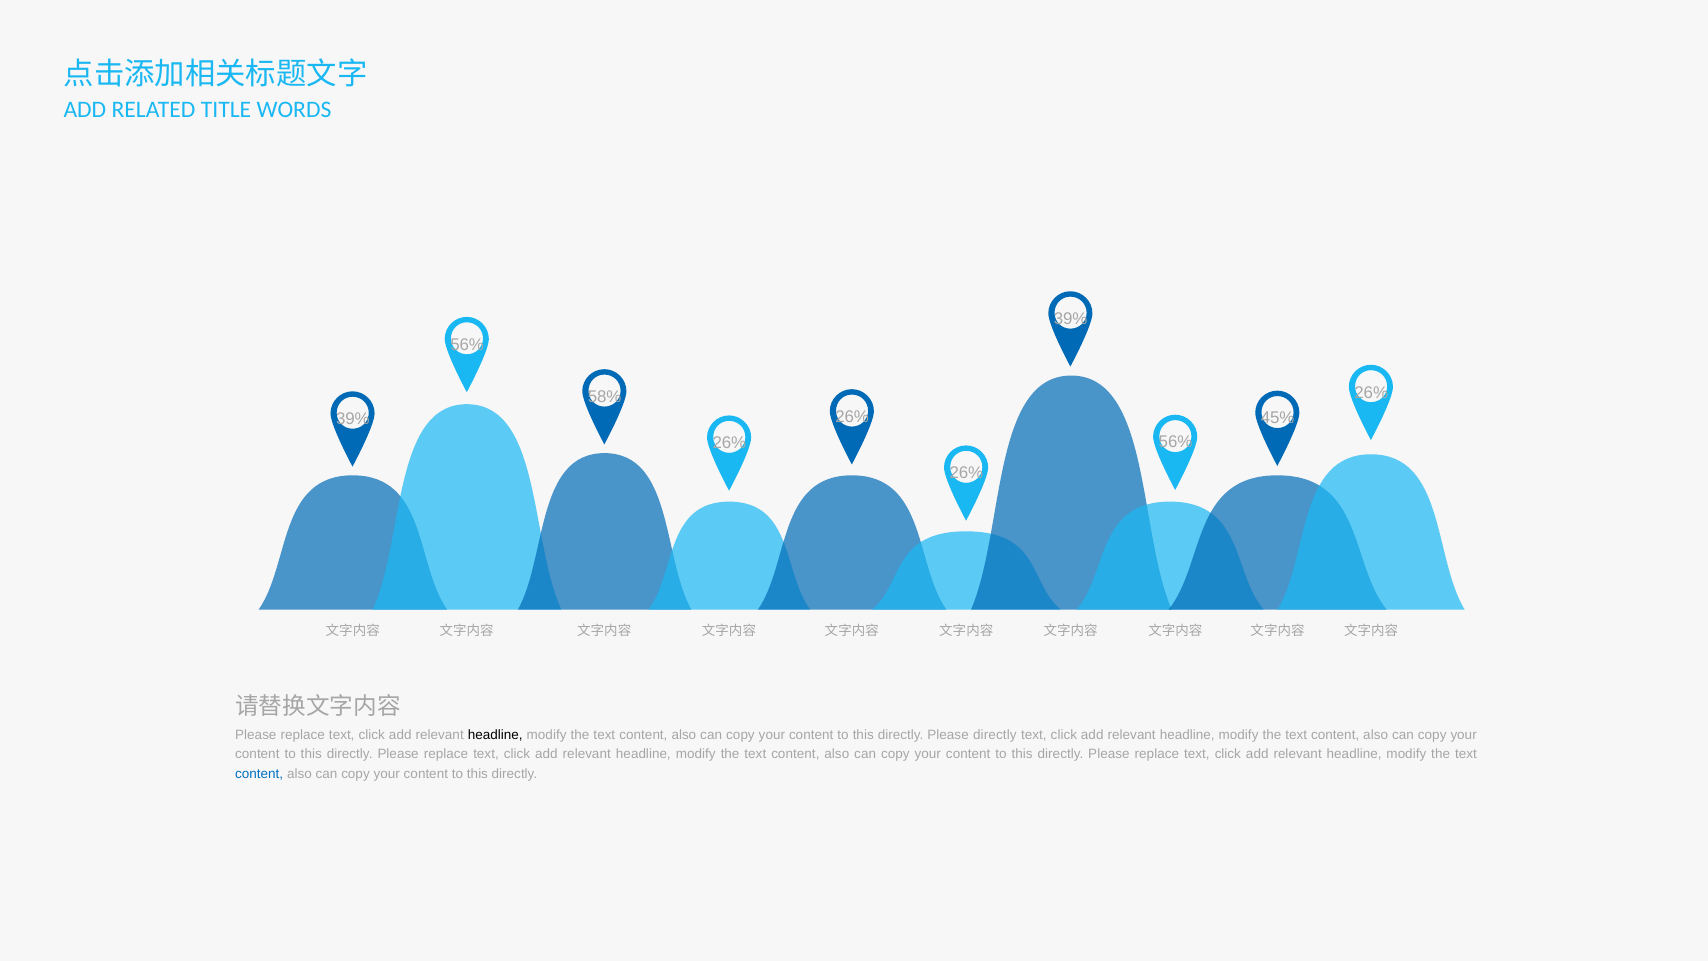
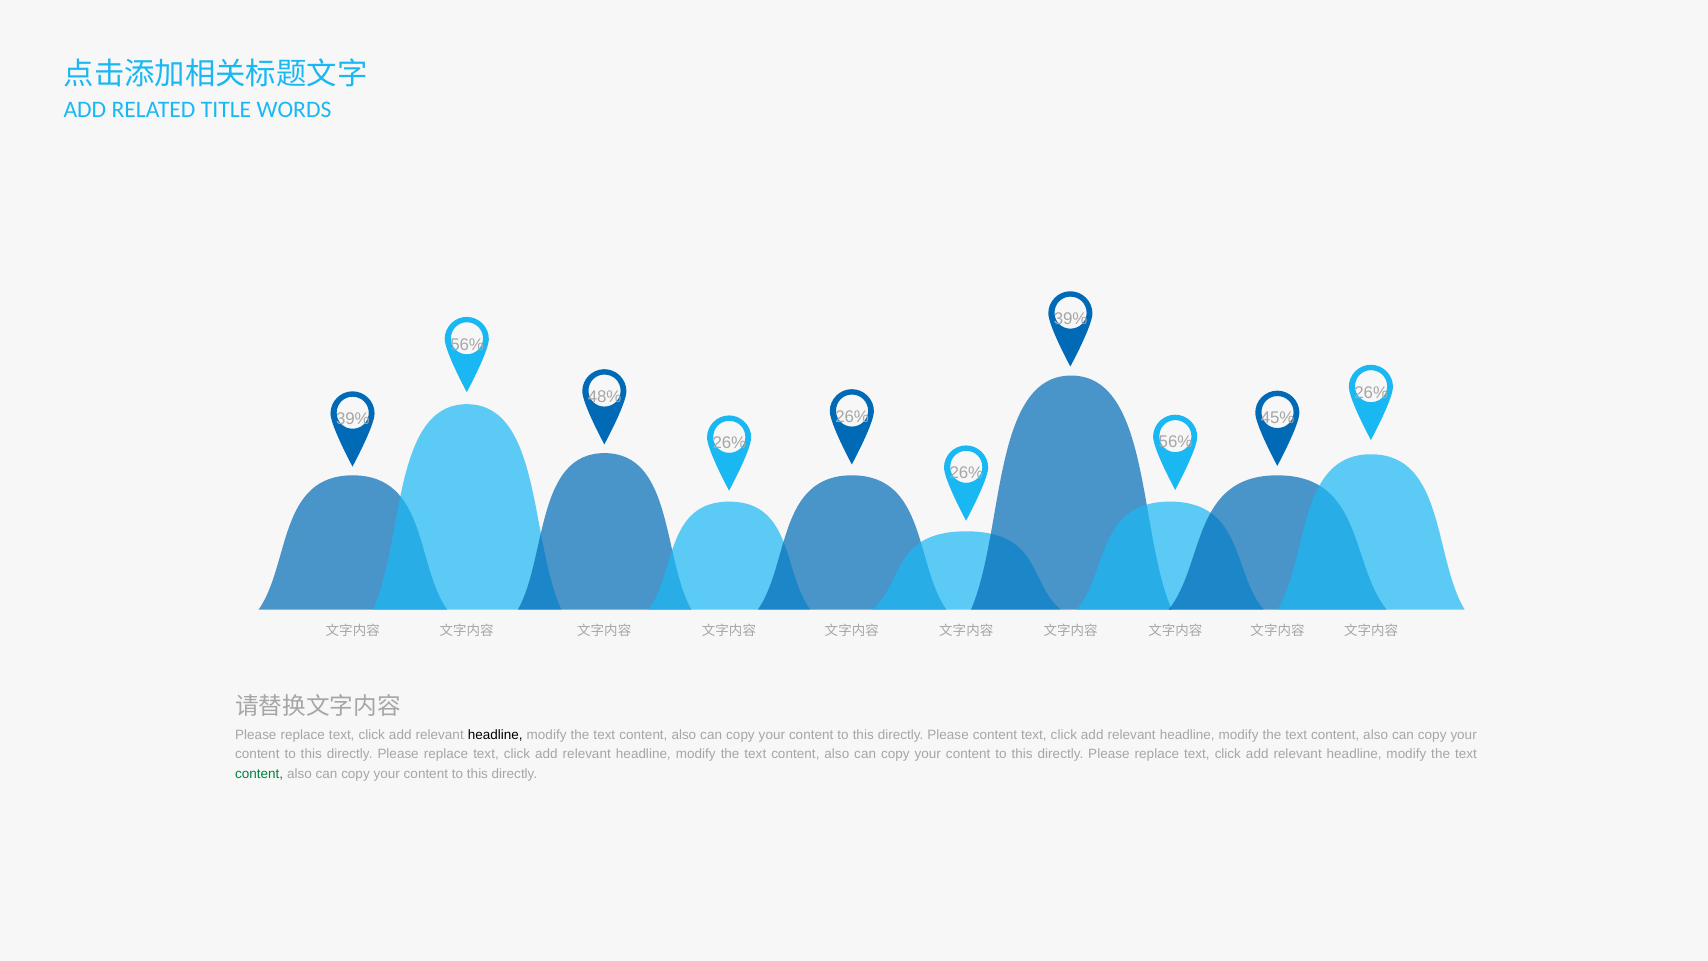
58%: 58% -> 48% (605, 397)
Please directly: directly -> content (995, 735)
content colour: blue -> green (259, 774)
